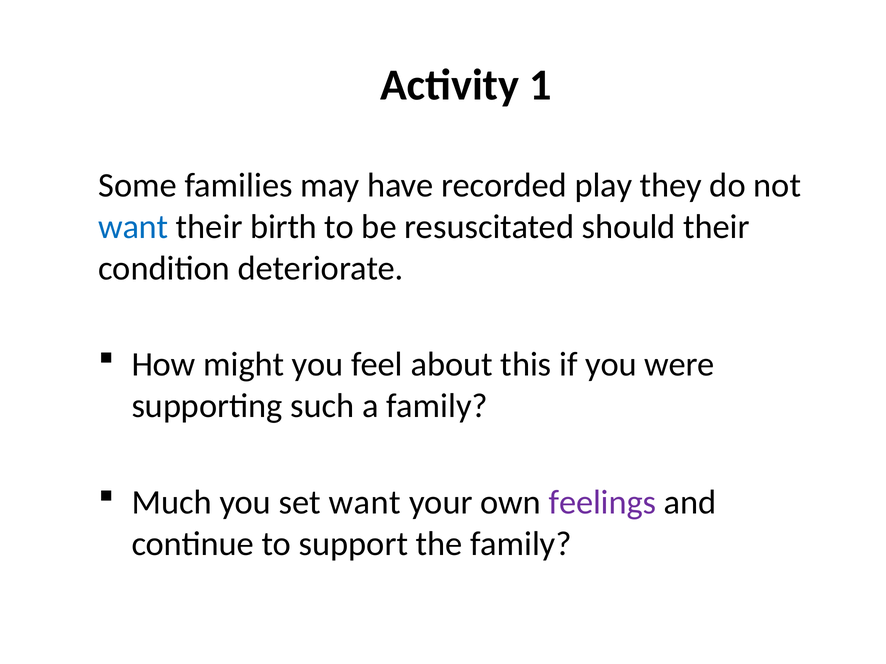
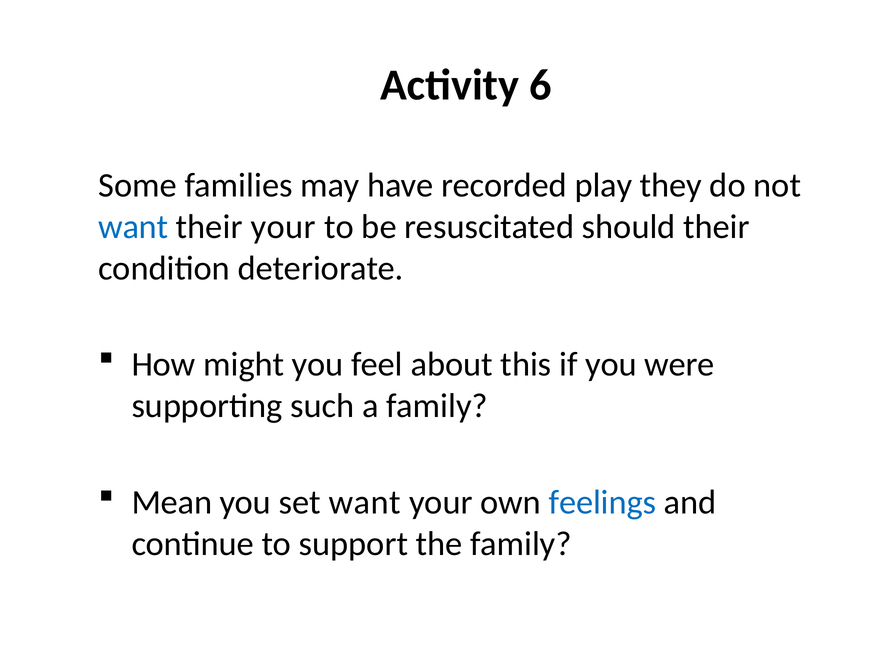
1: 1 -> 6 (540, 85)
their birth: birth -> your (283, 227)
Much: Much -> Mean (172, 503)
feelings colour: purple -> blue (603, 503)
